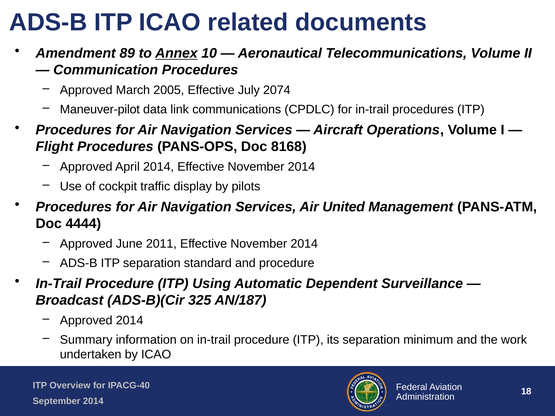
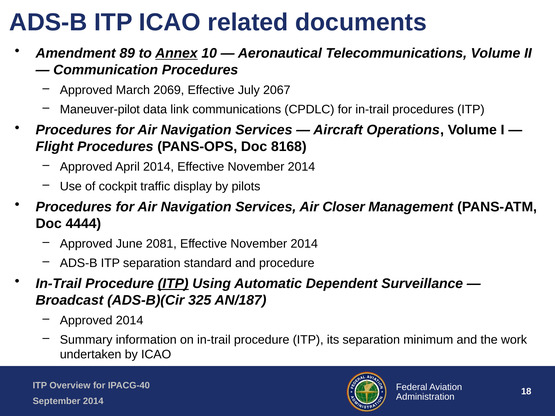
2005: 2005 -> 2069 (169, 90)
2074: 2074 -> 2067 (277, 90)
United: United -> Closer (344, 207)
2011: 2011 -> 2081 (161, 244)
ITP underline: none -> present (173, 284)
